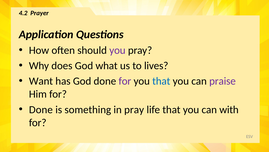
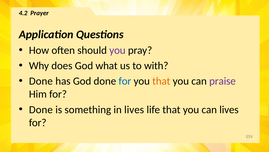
lives: lives -> with (156, 66)
Want: Want -> Done (41, 81)
for colour: purple -> blue (125, 81)
that colour: blue -> orange (161, 81)
in pray: pray -> lives (134, 109)
can with: with -> lives (229, 109)
